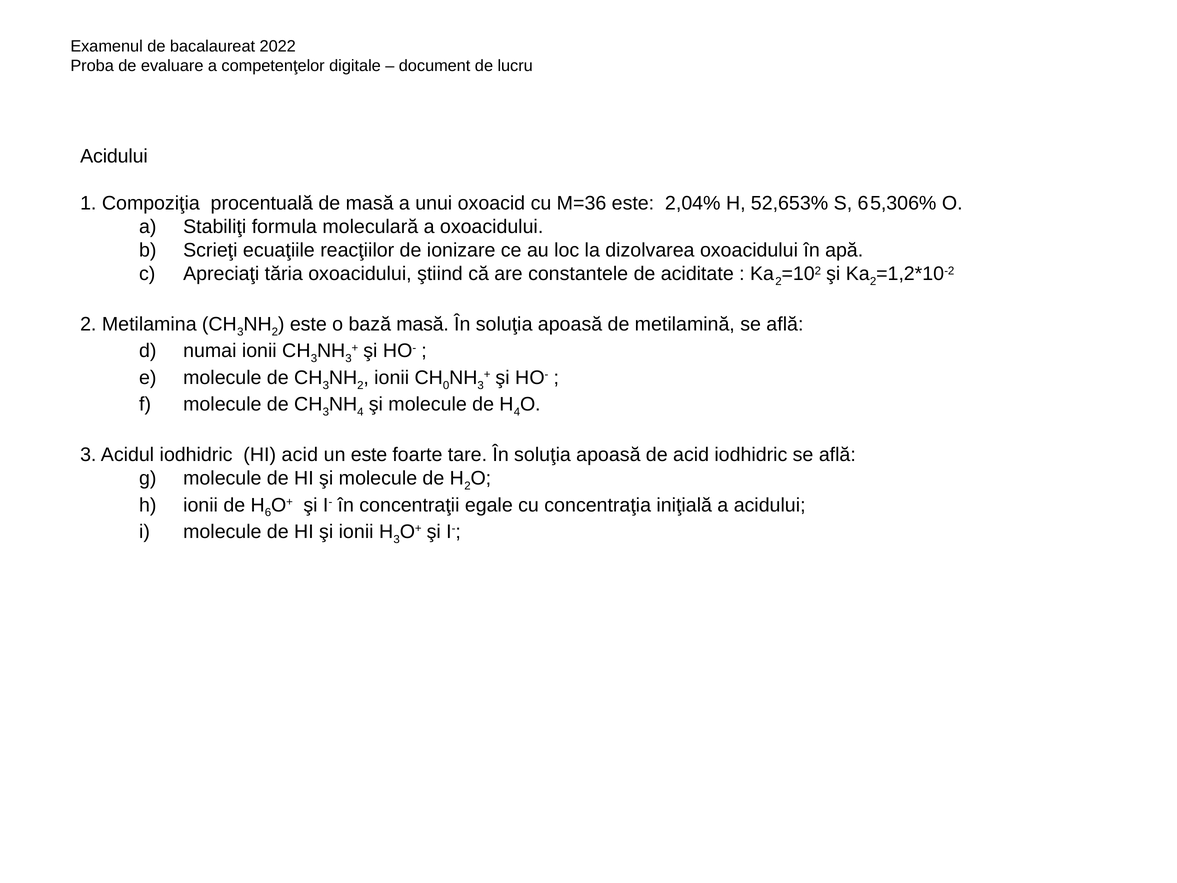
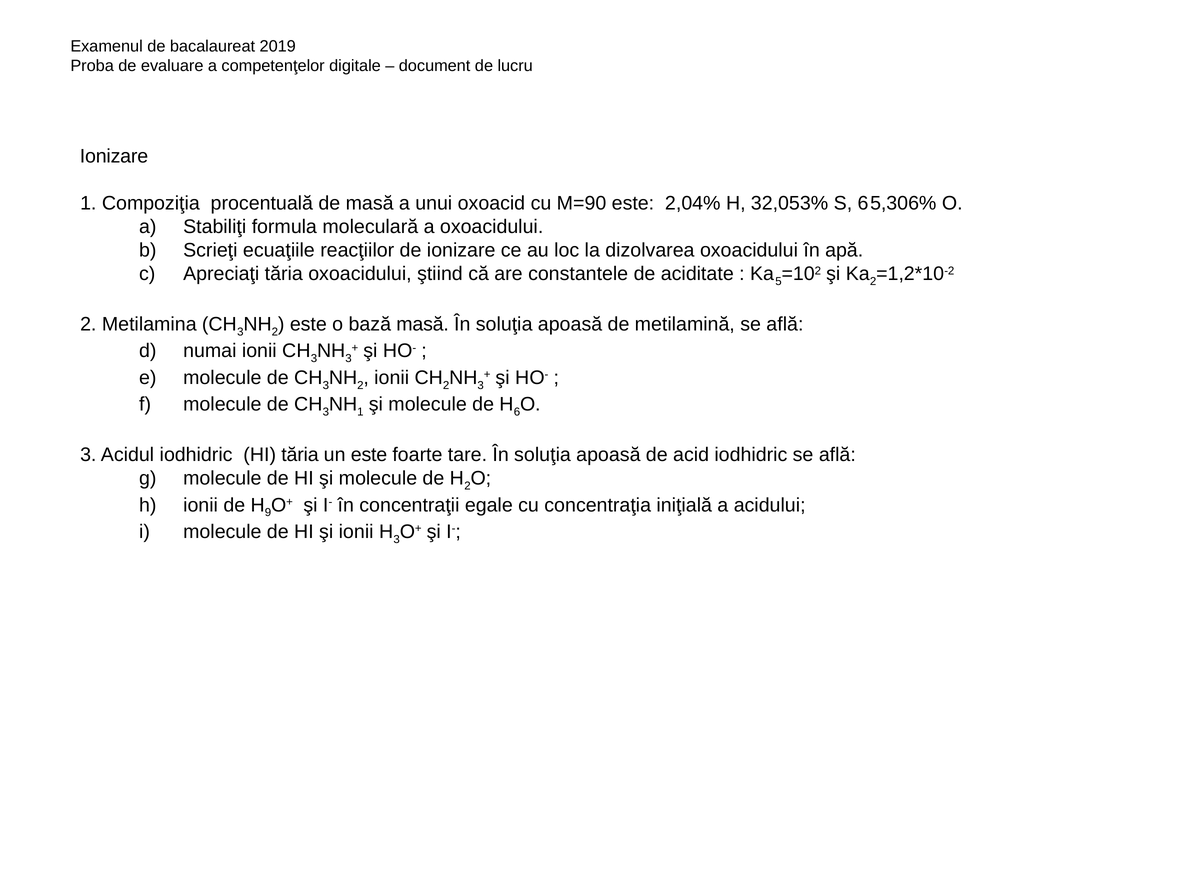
2022: 2022 -> 2019 (278, 46)
Acidului: Acidului -> Ionizare (114, 156)
M=36: M=36 -> M=90 (582, 203)
52,653%: 52,653% -> 32,053% (790, 203)
2: 2 -> 5 (778, 281)
0: 0 -> 2 (446, 385)
4: 4 -> 1 (360, 412)
H 4: 4 -> 6 (517, 412)
HI acid: acid -> tăria (300, 455)
6: 6 -> 9 (268, 512)
